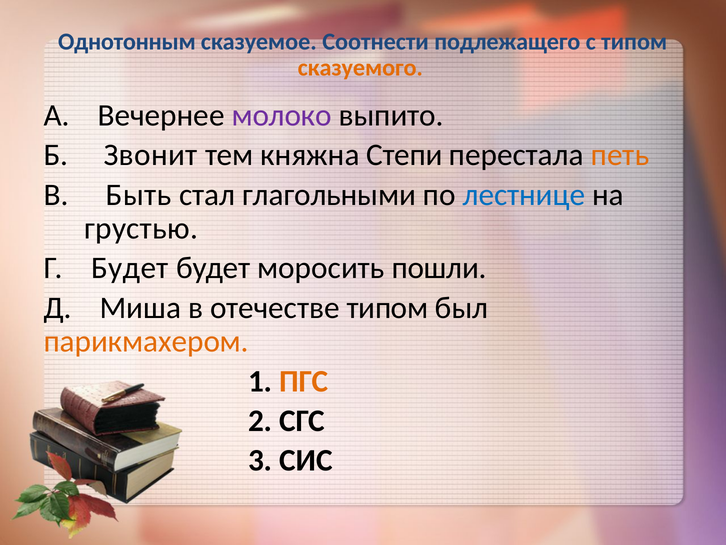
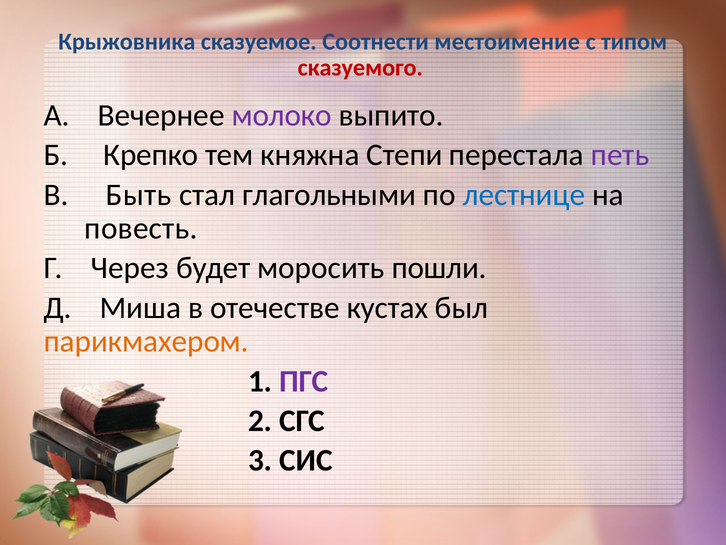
Однотонным: Однотонным -> Крыжовника (127, 42)
подлежащего: подлежащего -> местоимение (507, 42)
сказуемого colour: orange -> red (360, 68)
Звонит: Звонит -> Крепко (151, 155)
петь colour: orange -> purple (620, 155)
грустью: грустью -> повесть (141, 228)
Г Будет: Будет -> Через (130, 268)
отечестве типом: типом -> кустах (387, 307)
ПГС colour: orange -> purple (304, 381)
